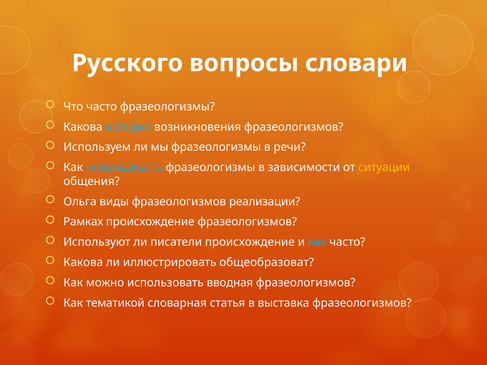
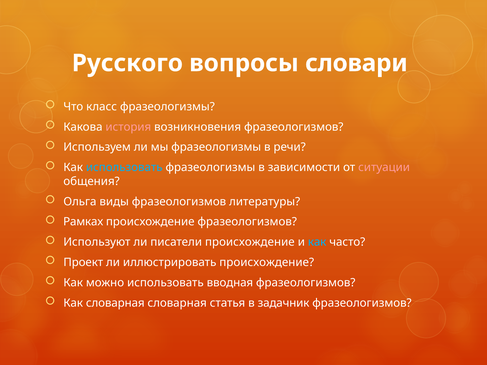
Что часто: часто -> класс (102, 107)
история colour: light blue -> pink (128, 127)
ситуации colour: yellow -> pink (384, 168)
реализации: реализации -> литературы (265, 202)
Какова: Какова -> Проект (83, 263)
иллюстрировать общеобразоват: общеобразоват -> происхождение (267, 263)
Как тематикой: тематикой -> словарная (115, 303)
выставка: выставка -> задачник (284, 303)
